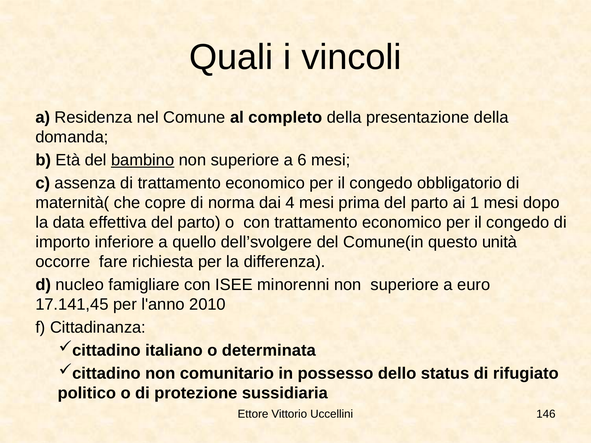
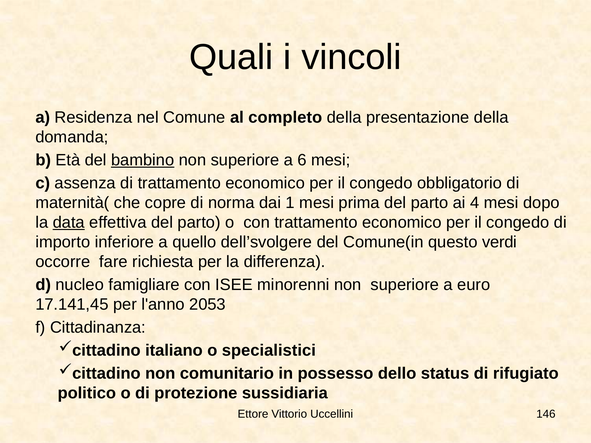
4: 4 -> 1 (290, 203)
1: 1 -> 4 (475, 203)
data underline: none -> present (69, 222)
unità: unità -> verdi (499, 242)
2010: 2010 -> 2053 (207, 305)
determinata: determinata -> specialistici (269, 351)
